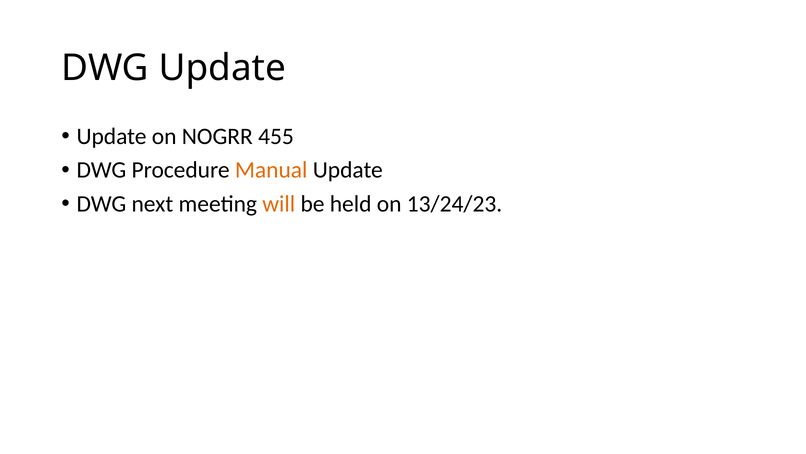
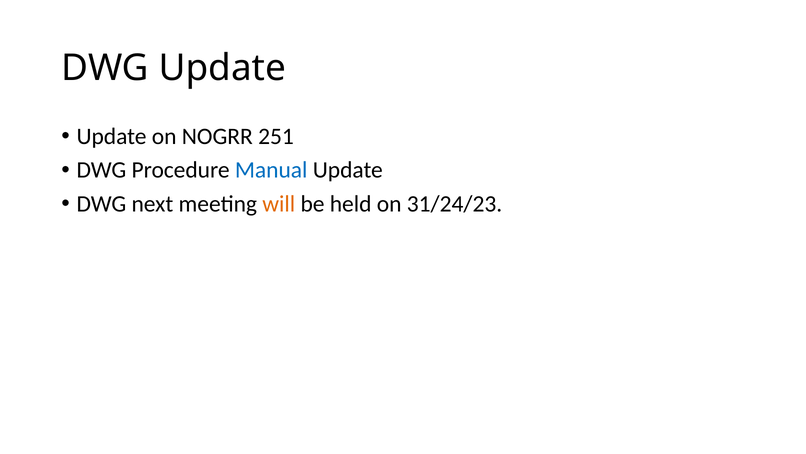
455: 455 -> 251 (276, 136)
Manual colour: orange -> blue (271, 170)
13/24/23: 13/24/23 -> 31/24/23 (455, 204)
